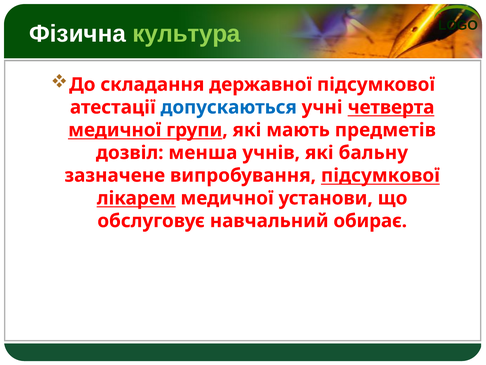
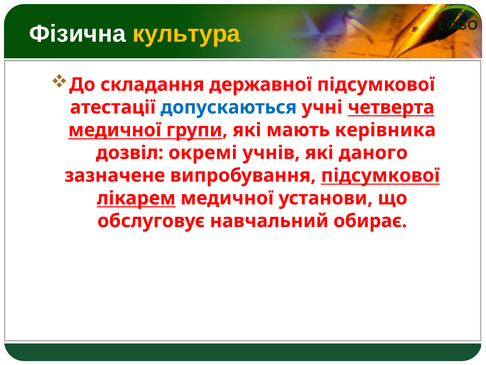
культура colour: light green -> yellow (186, 34)
предметів: предметів -> керівника (385, 130)
менша: менша -> окремі (203, 153)
бальну: бальну -> даного (373, 153)
